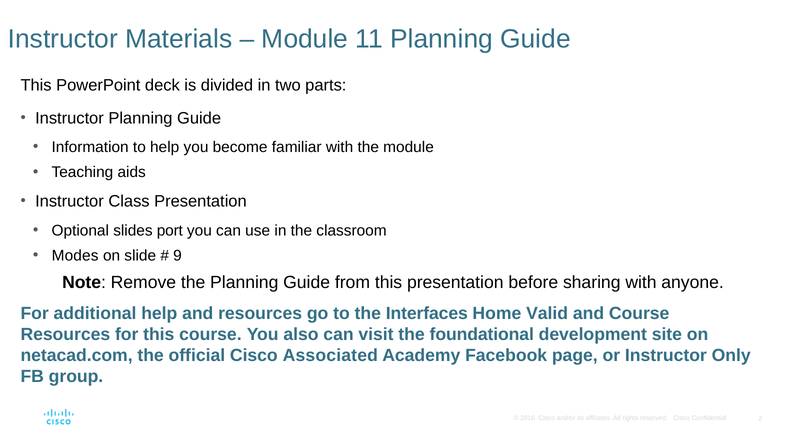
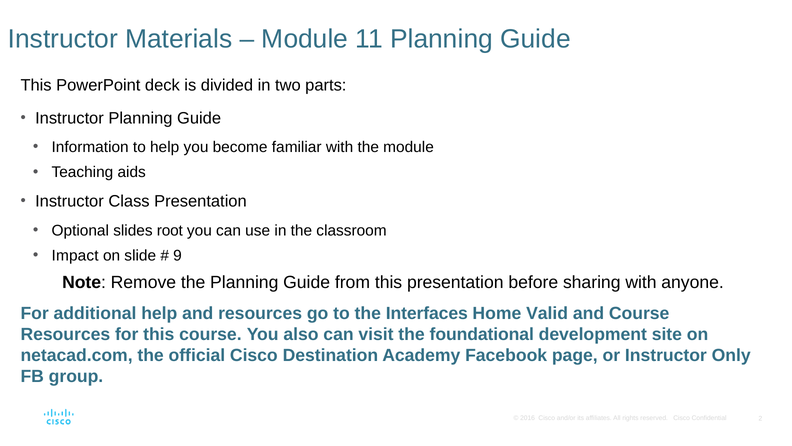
port: port -> root (170, 230)
Modes: Modes -> Impact (75, 255)
Associated: Associated -> Destination (330, 355)
